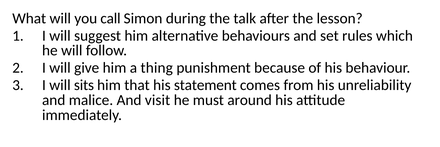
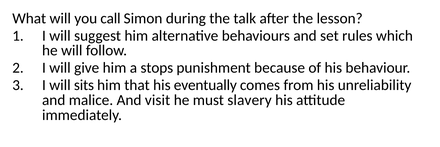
thing: thing -> stops (157, 68)
statement: statement -> eventually (205, 85)
around: around -> slavery (250, 100)
